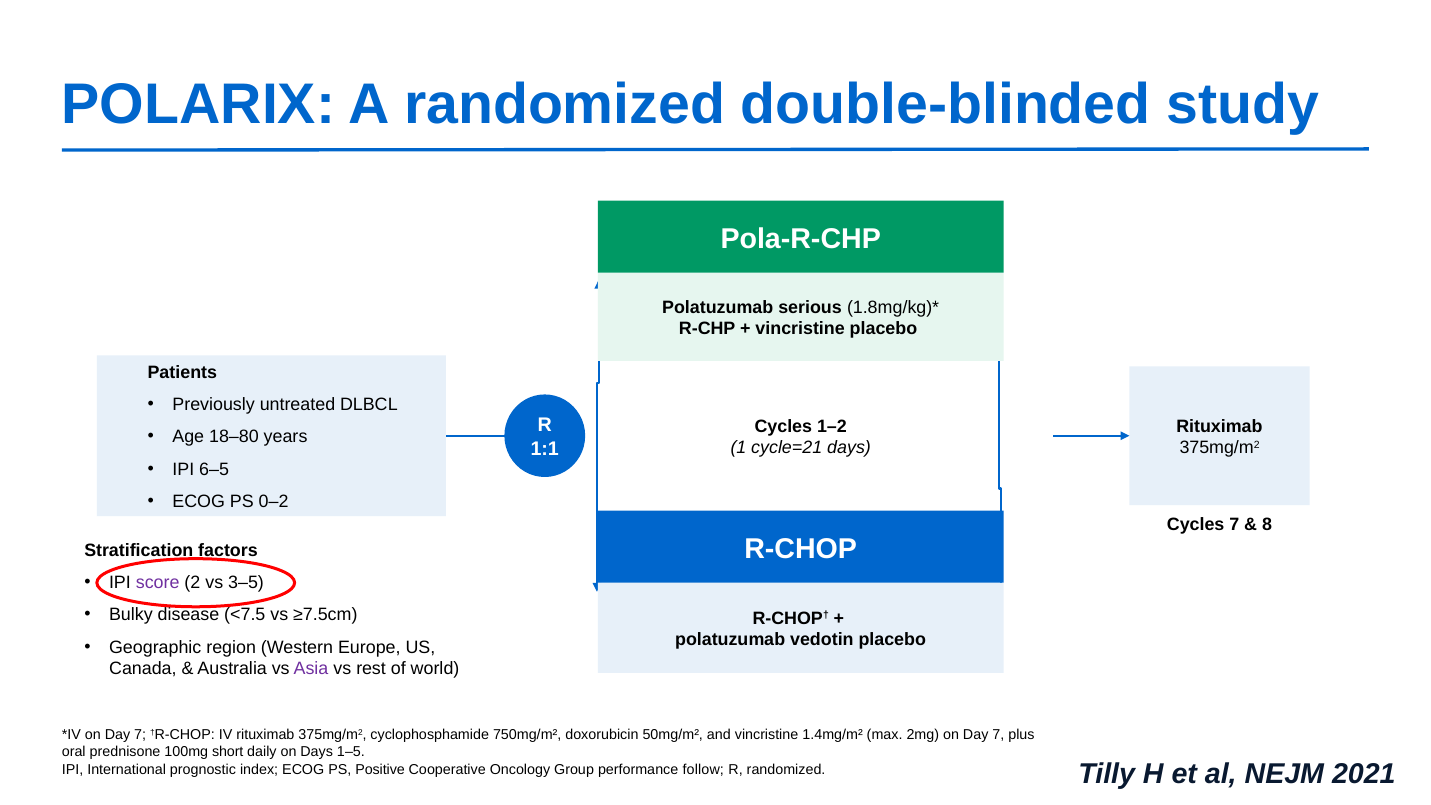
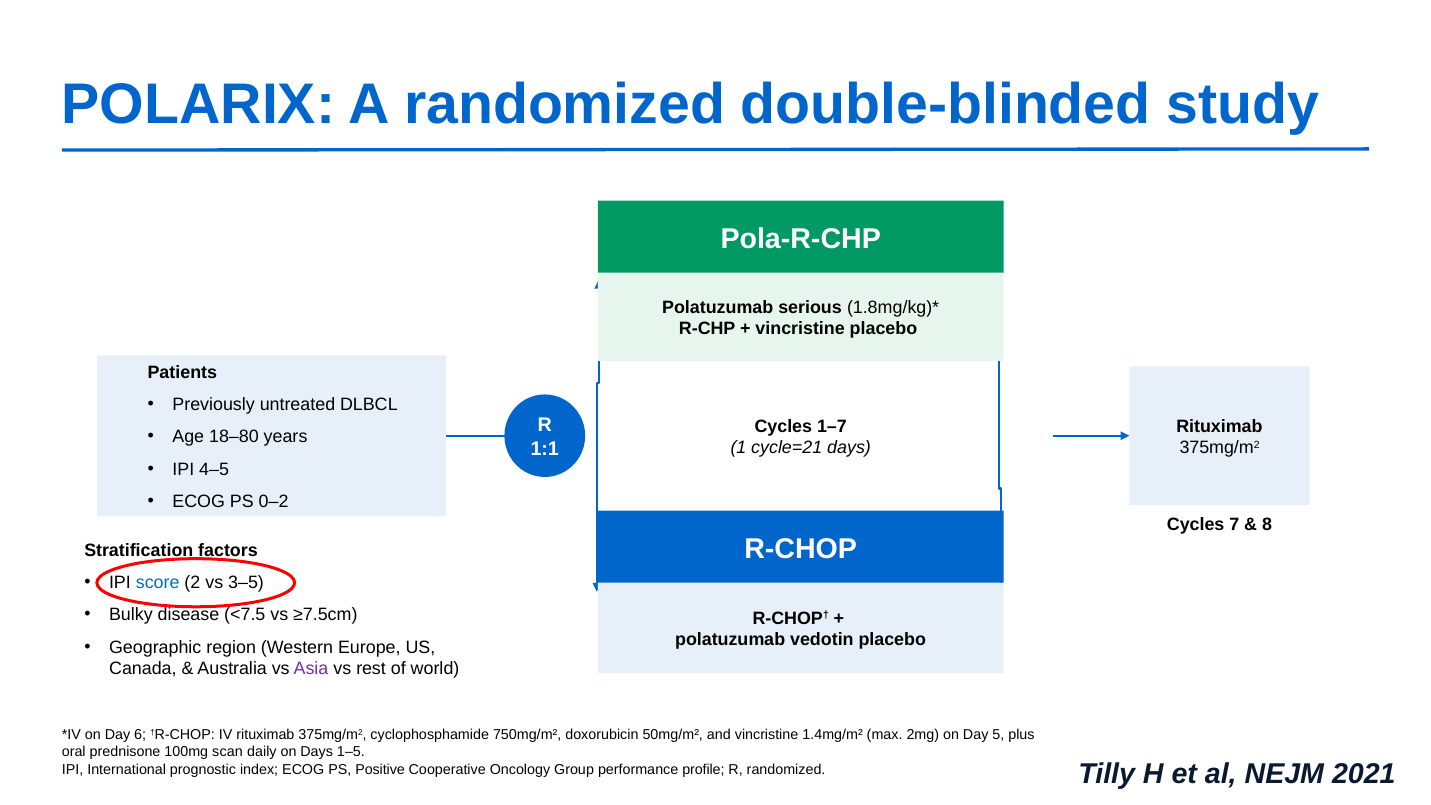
1–2: 1–2 -> 1–7 (832, 426)
6–5: 6–5 -> 4–5 (214, 469)
score colour: purple -> blue (158, 583)
7: 7 -> 6 (140, 735)
2mg on Day 7: 7 -> 5 (998, 735)
short: short -> scan (228, 752)
follow: follow -> profile (703, 769)
